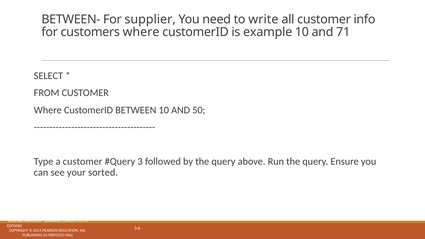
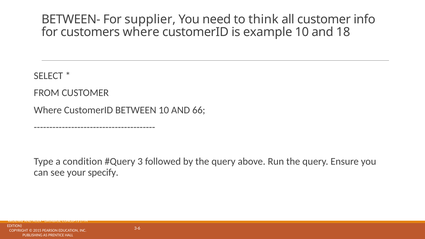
write: write -> think (263, 19)
71: 71 -> 18 (343, 32)
50: 50 -> 66 (199, 110)
a customer: customer -> condition (83, 162)
sorted: sorted -> specify (103, 173)
